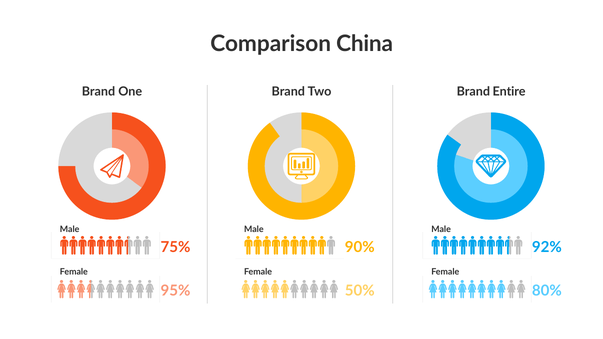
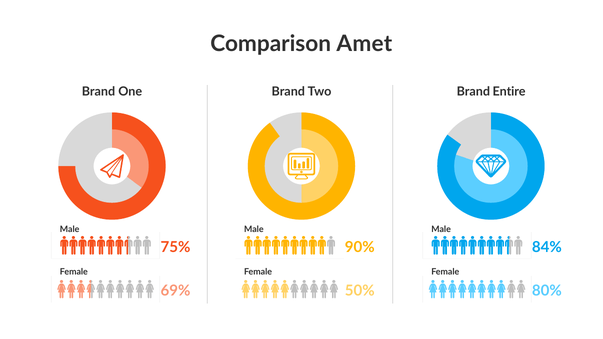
China: China -> Amet (364, 44)
92%: 92% -> 84% (547, 247)
95%: 95% -> 69% (175, 291)
